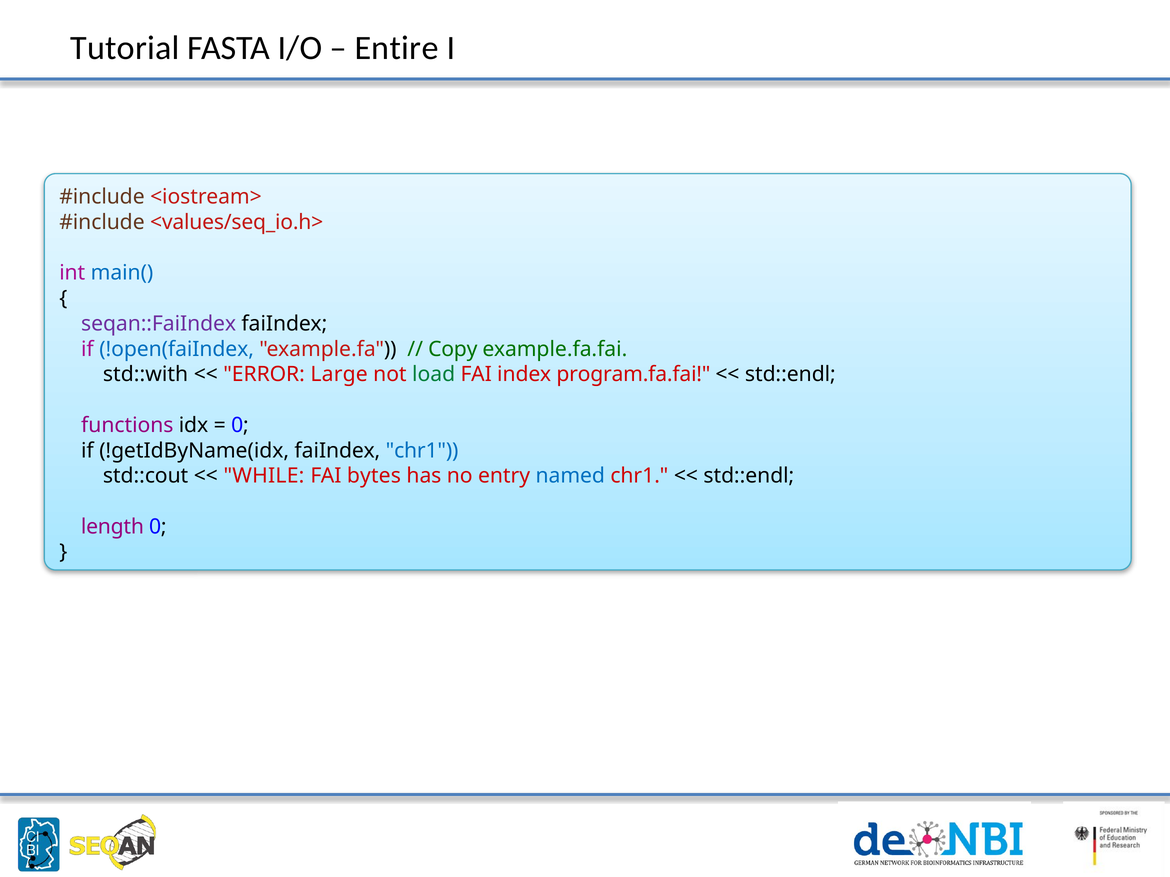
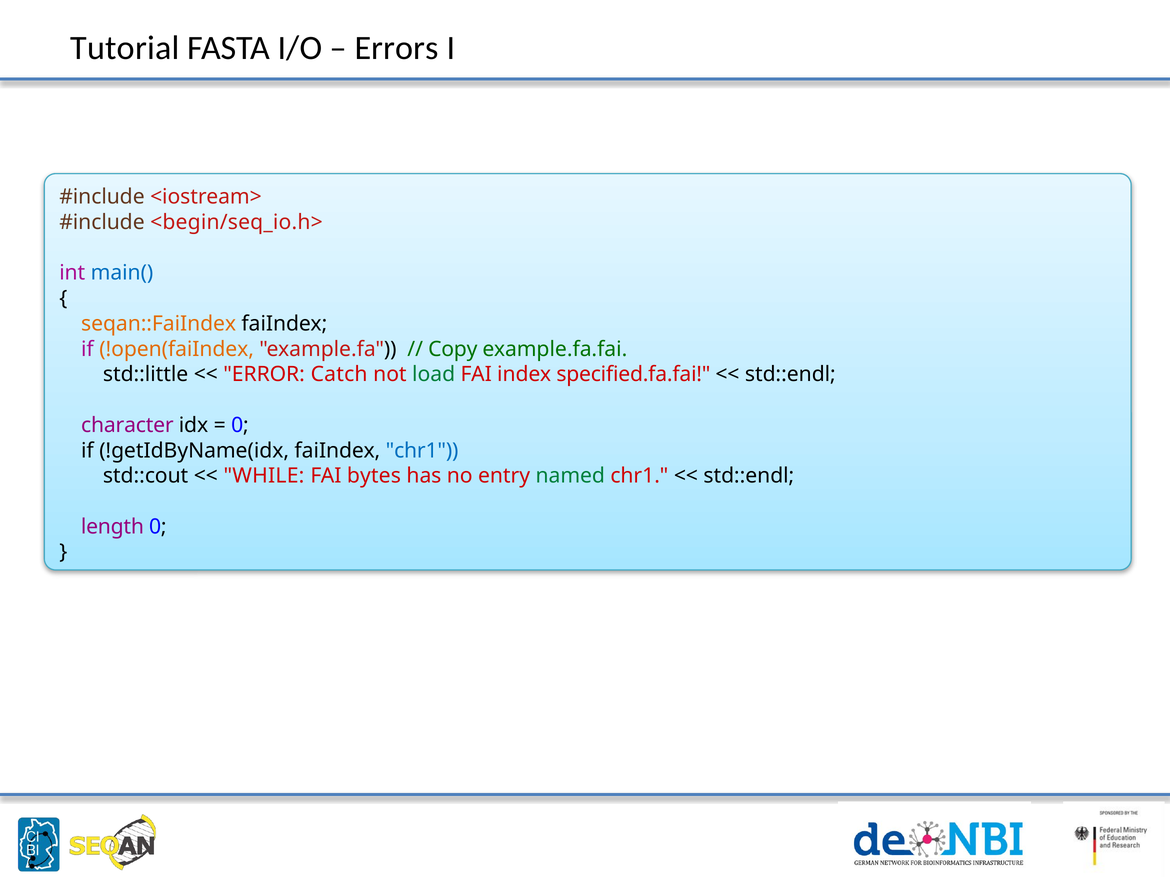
Entire: Entire -> Errors (397, 48)
<values/seq_io.h>: <values/seq_io.h> -> <begin/seq_io.h> (236, 222)
seqan::FaiIndex colour: purple -> orange (159, 324)
!open(faiIndex colour: blue -> orange (177, 349)
std::with: std::with -> std::little (146, 375)
Large: Large -> Catch (339, 375)
program.fa.fai: program.fa.fai -> specified.fa.fai (633, 375)
functions: functions -> character (127, 425)
named colour: blue -> green (570, 476)
